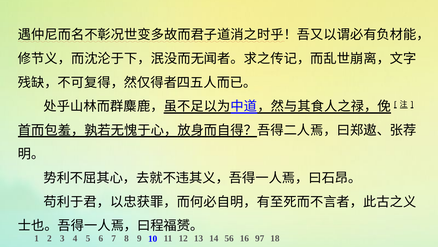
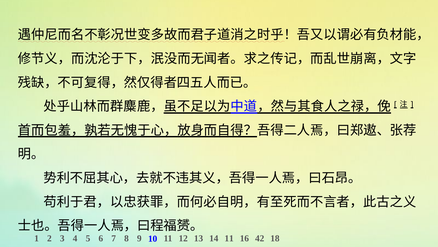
14 56: 56 -> 11 (229, 238)
97: 97 -> 42 (260, 238)
